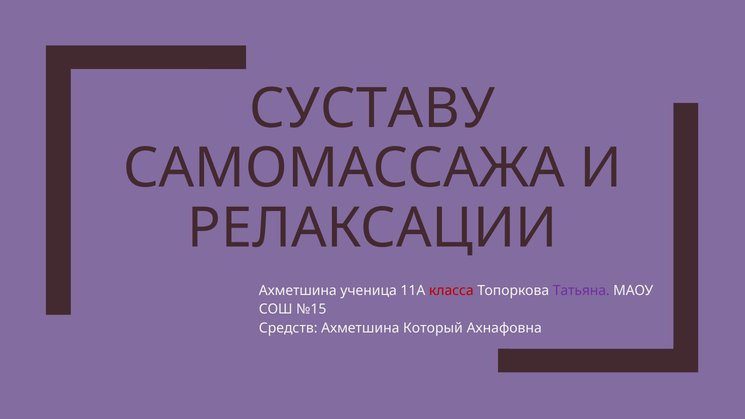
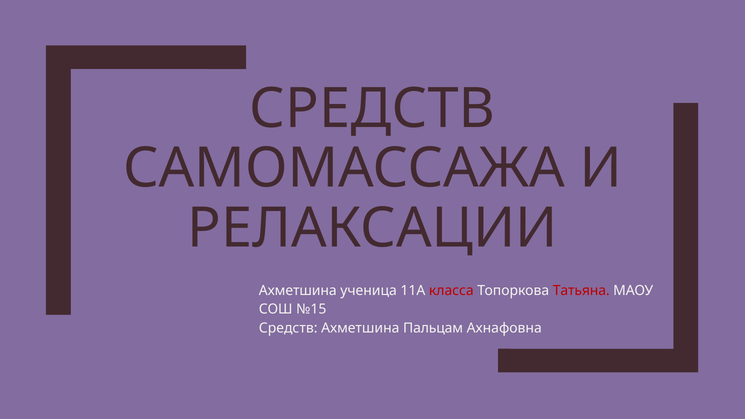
СУСТАВУ: СУСТАВУ -> СРЕДСТВ (372, 109)
Татьяна colour: purple -> red (581, 291)
Который: Который -> Пальцам (433, 328)
